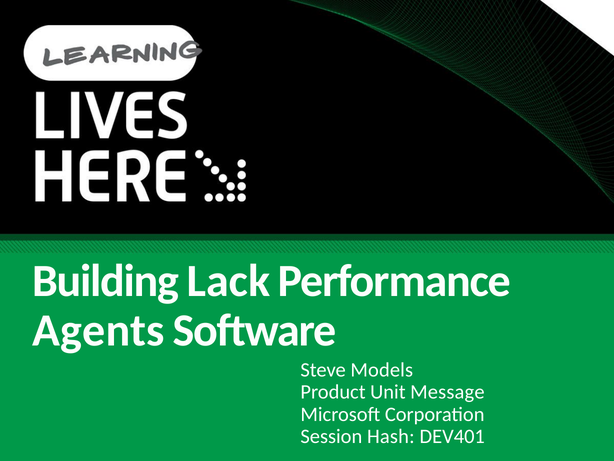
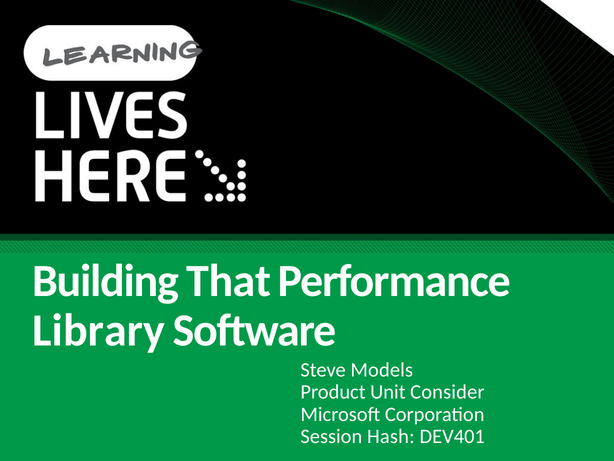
Lack: Lack -> That (229, 281)
Agents: Agents -> Library (99, 330)
Message: Message -> Consider (447, 392)
